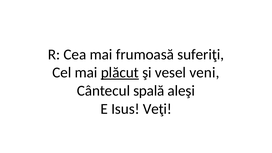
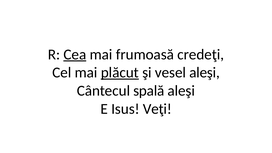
Cea underline: none -> present (75, 54)
suferiţi: suferiţi -> credeţi (201, 54)
vesel veni: veni -> aleşi (205, 73)
